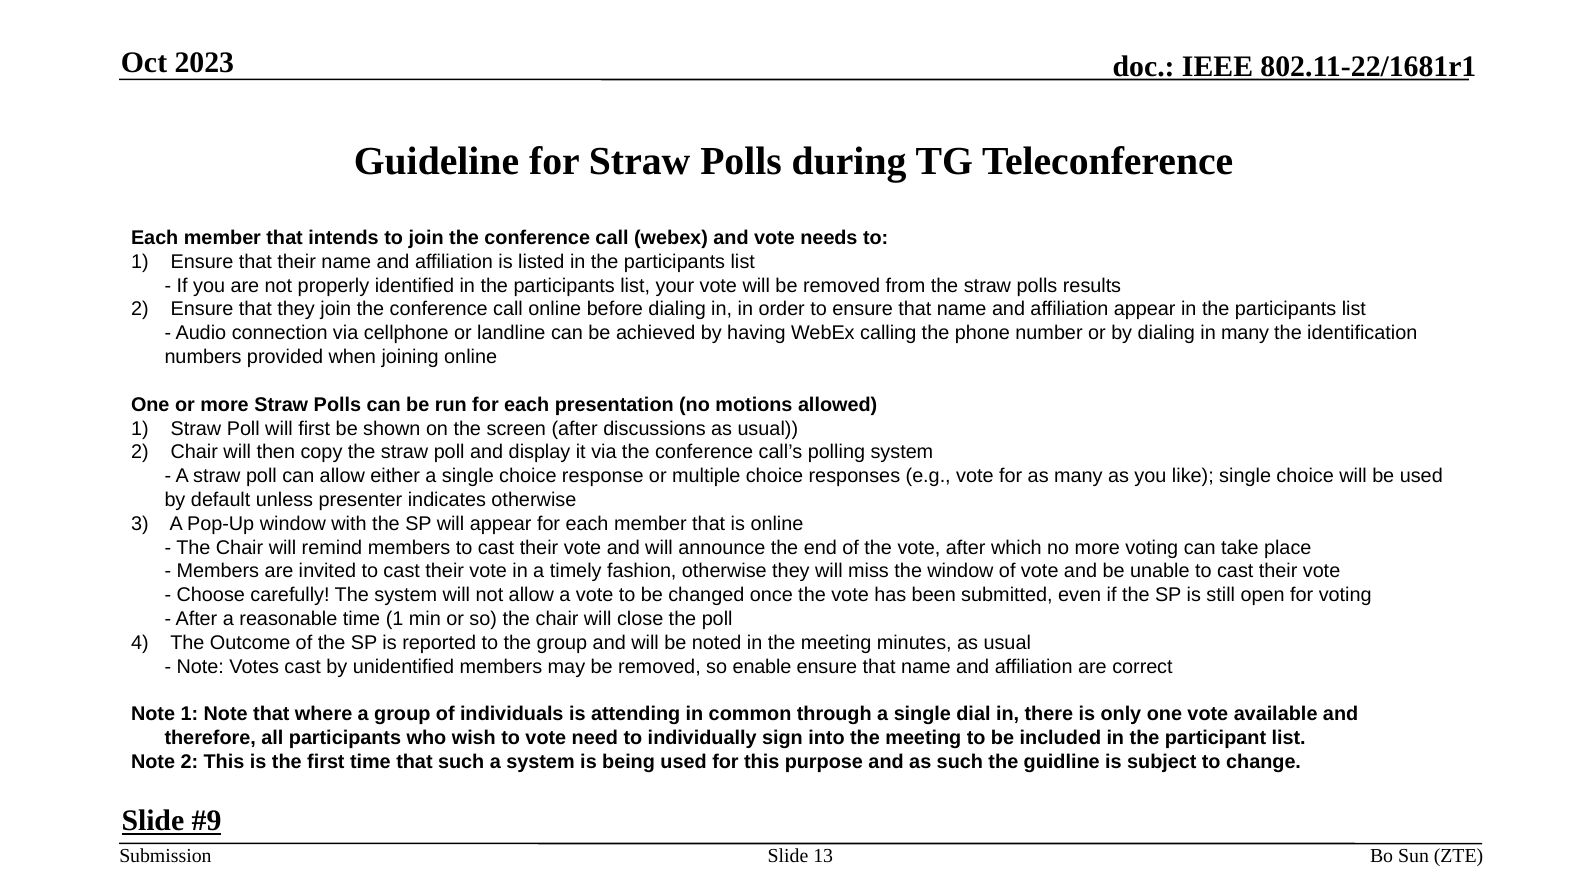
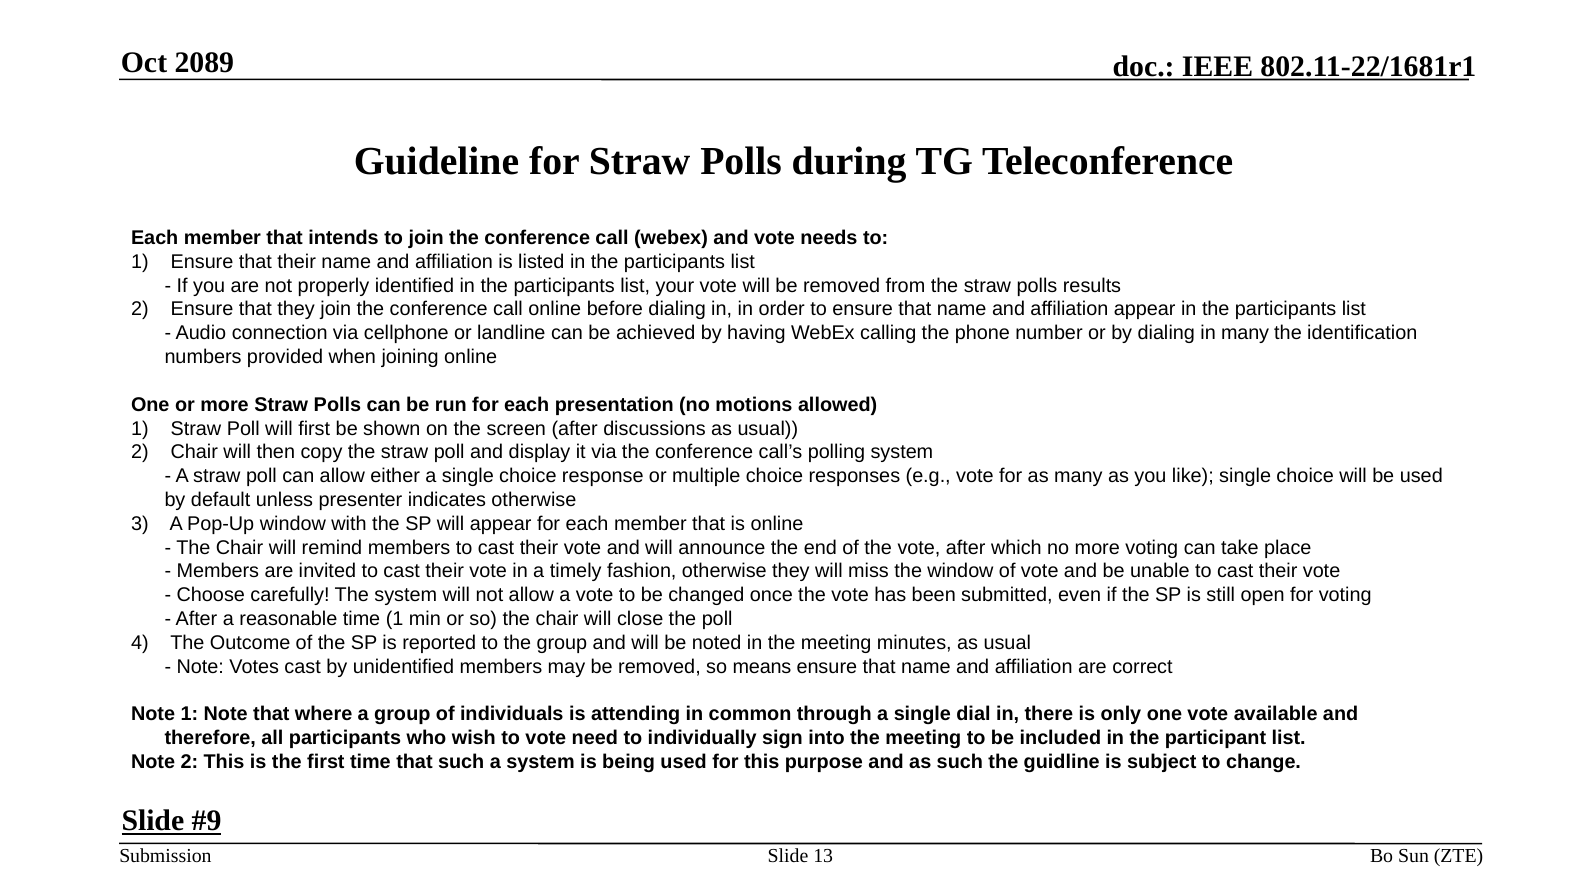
2023: 2023 -> 2089 (204, 63)
enable: enable -> means (762, 667)
